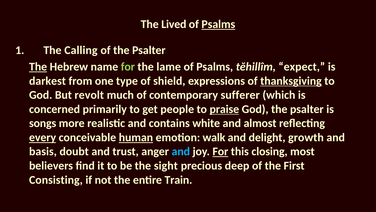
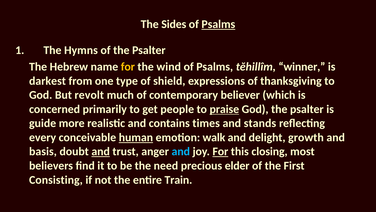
Lived: Lived -> Sides (174, 24)
Calling: Calling -> Hymns (81, 50)
The underline: present -> none (38, 67)
for colour: light green -> yellow (128, 67)
lame: lame -> wind (169, 67)
expect: expect -> winner (302, 67)
thanksgiving underline: present -> none (291, 81)
sufferer: sufferer -> believer (240, 95)
songs: songs -> guide (43, 123)
white: white -> times (206, 123)
almost: almost -> stands (260, 123)
every underline: present -> none (43, 137)
and underline: none -> present (101, 151)
sight: sight -> need (166, 165)
deep: deep -> elder (237, 165)
